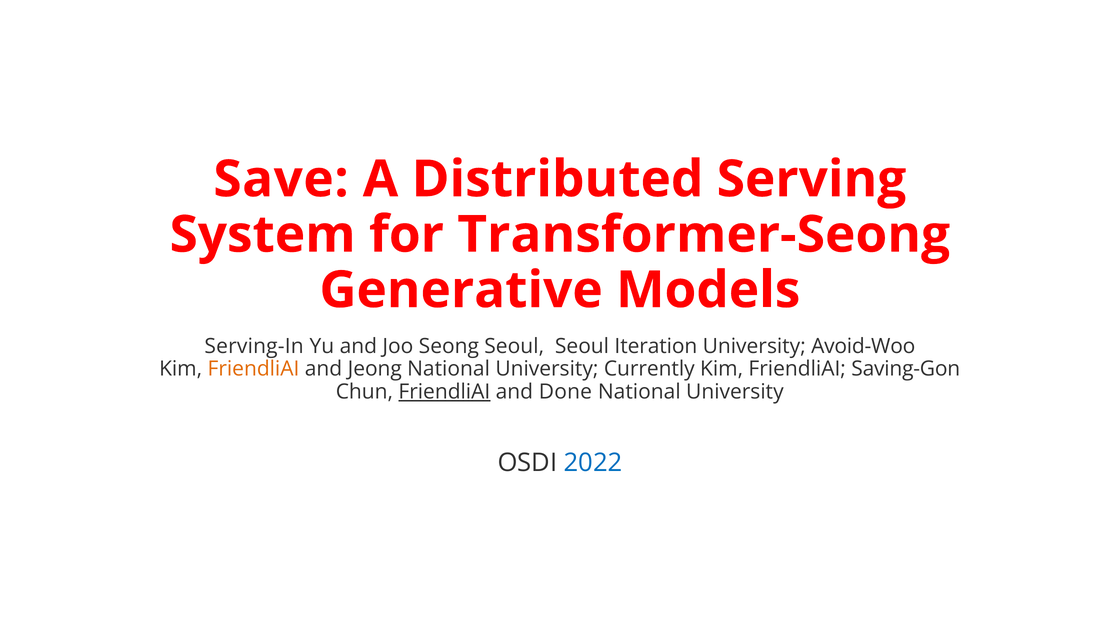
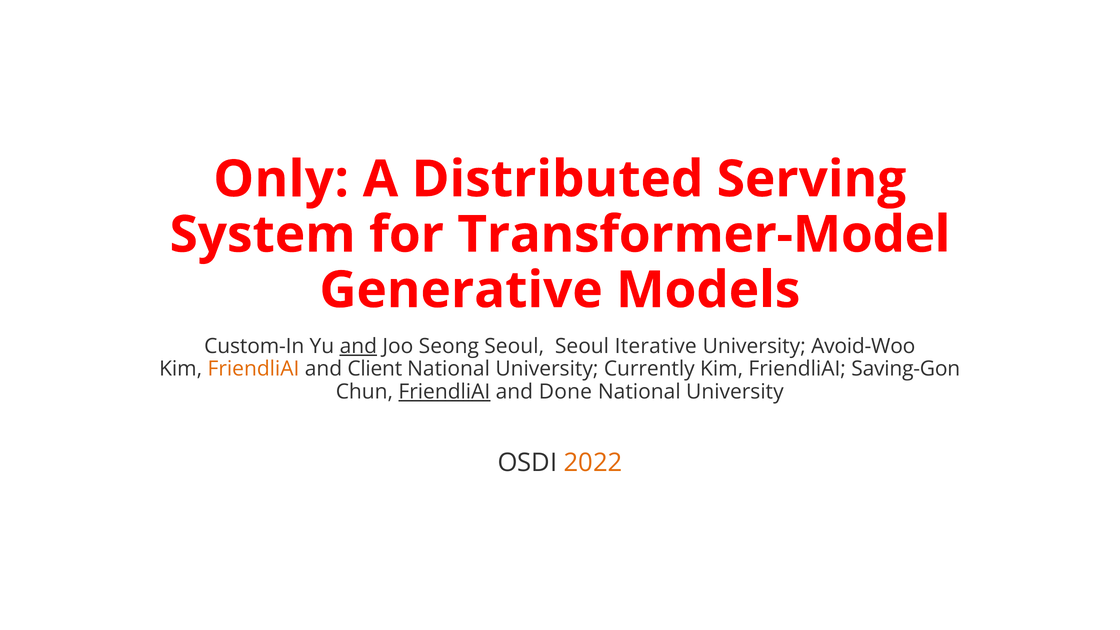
Save: Save -> Only (281, 179)
Transformer-Seong: Transformer-Seong -> Transformer-Model (704, 235)
Serving-In: Serving-In -> Custom-In (254, 346)
and underline: none -> present (358, 346)
Iteration: Iteration -> Iterative (656, 346)
Jeong: Jeong -> Client (375, 369)
2022 colour: blue -> orange (593, 463)
